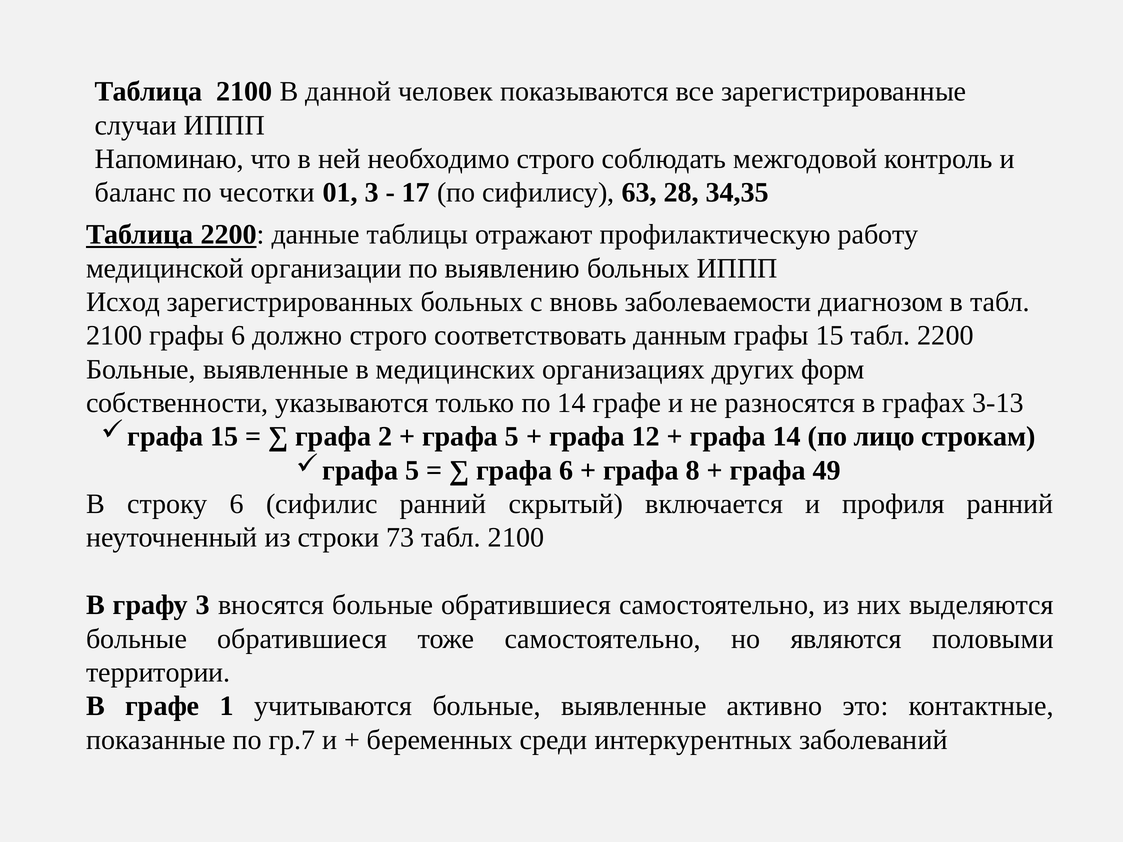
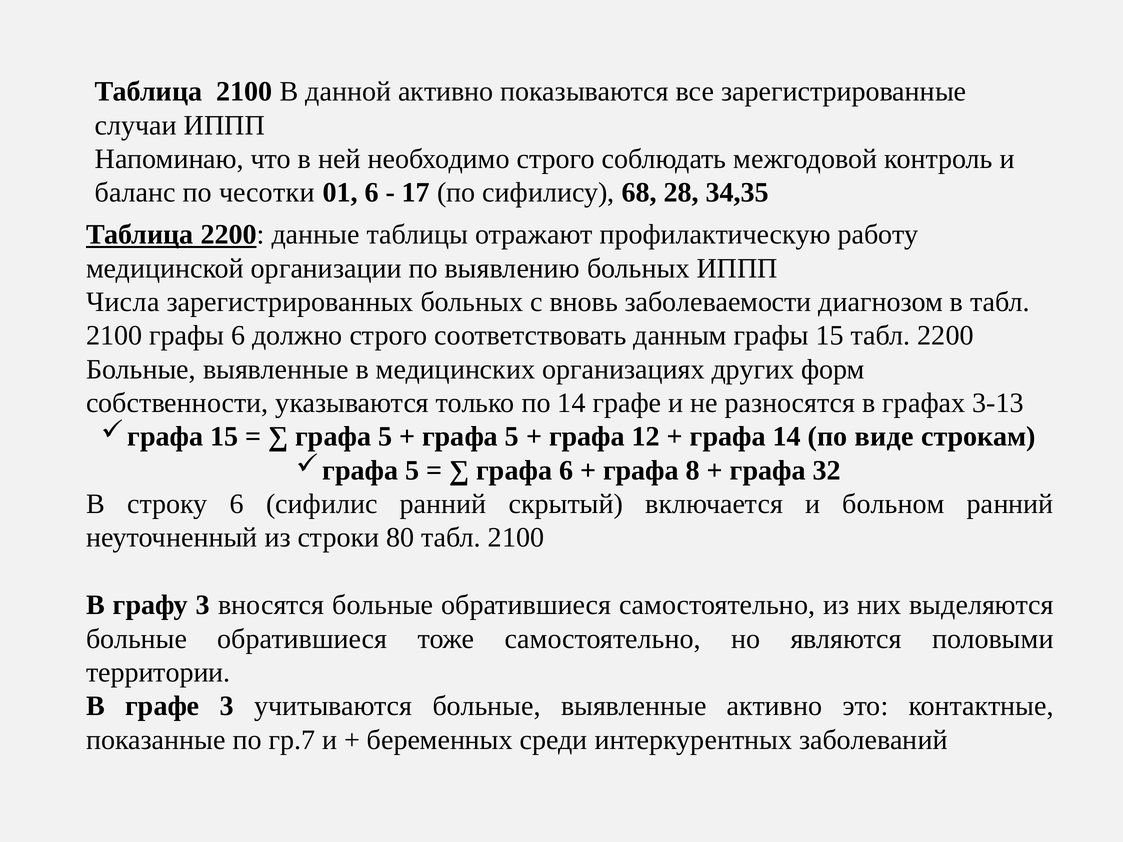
данной человек: человек -> активно (446, 92)
01 3: 3 -> 6 (372, 193)
63: 63 -> 68 (639, 193)
Исход: Исход -> Числа (123, 302)
2: 2 -> 5 (385, 437)
лицо: лицо -> виде (884, 437)
49: 49 -> 32 (827, 470)
профиля: профиля -> больном (894, 504)
73: 73 -> 80 (400, 538)
графе 1: 1 -> 3 (227, 706)
